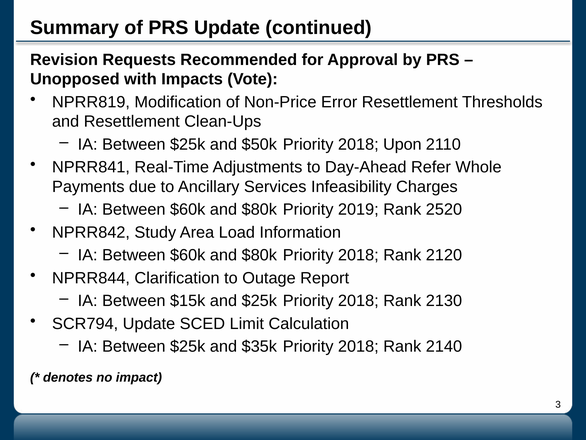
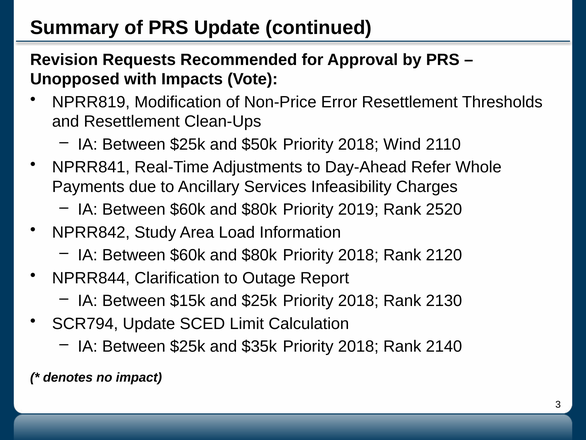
Upon: Upon -> Wind (402, 144)
